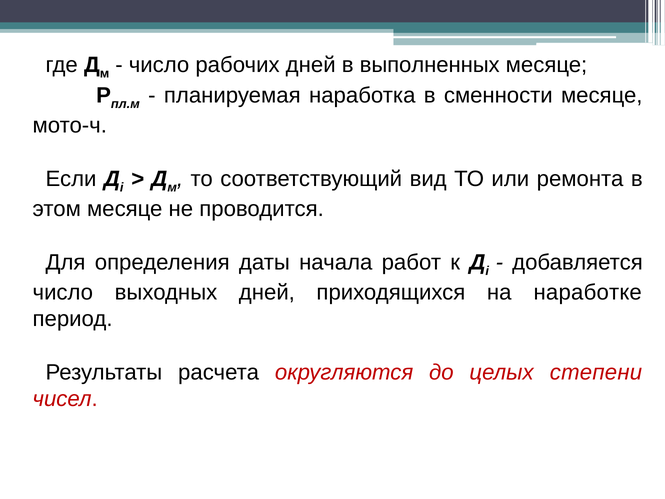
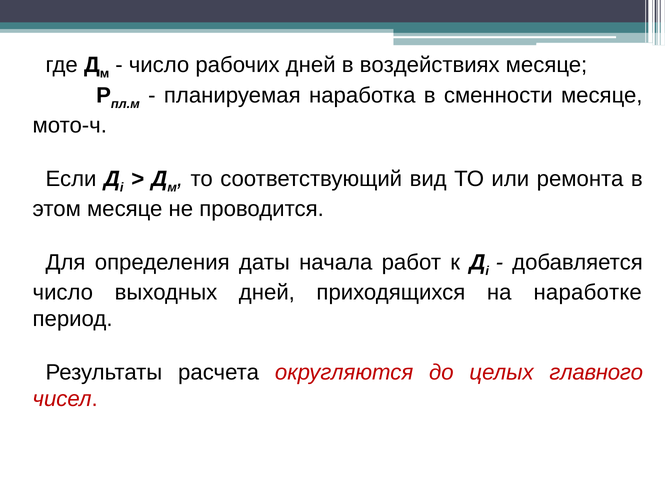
выполненных: выполненных -> воздействиях (430, 65)
степени: степени -> главного (596, 372)
